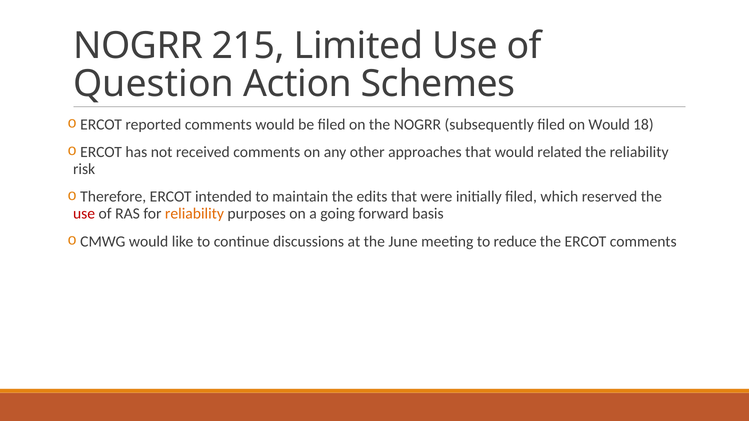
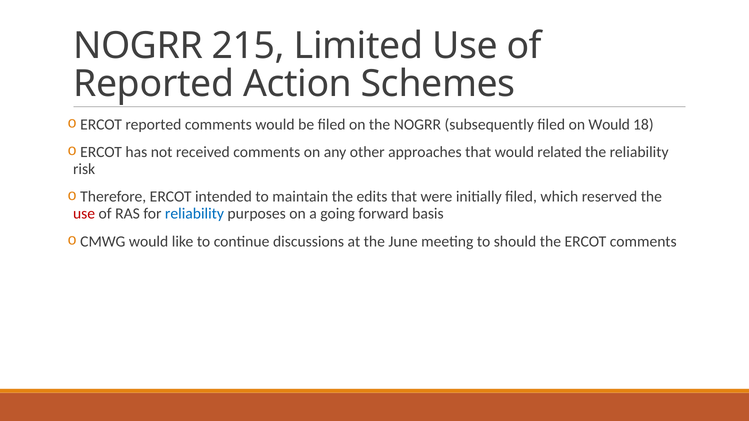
Question: Question -> Reported (154, 84)
reliability colour: orange -> blue (194, 214)
reduce: reduce -> should (515, 242)
